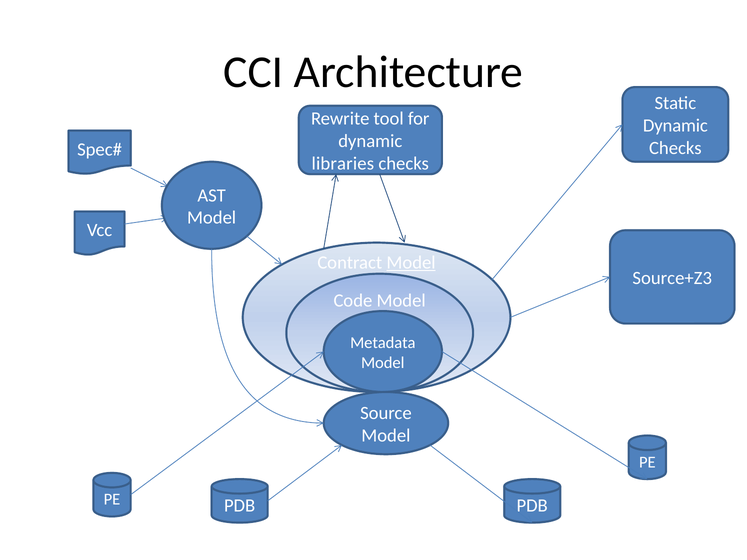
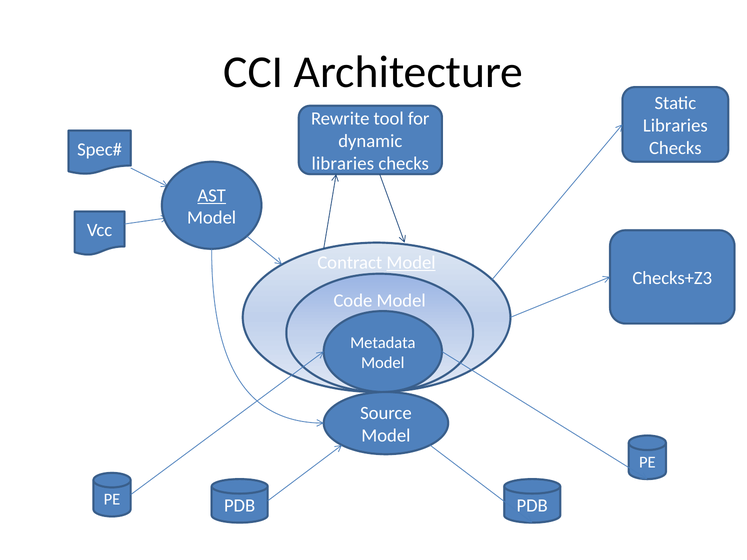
Dynamic: Dynamic -> Libraries (675, 126)
AST underline: none -> present (212, 195)
Source+Z3: Source+Z3 -> Checks+Z3 (672, 278)
